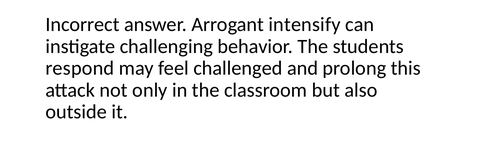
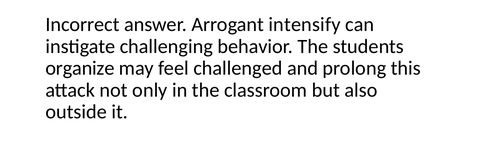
respond: respond -> organize (80, 68)
